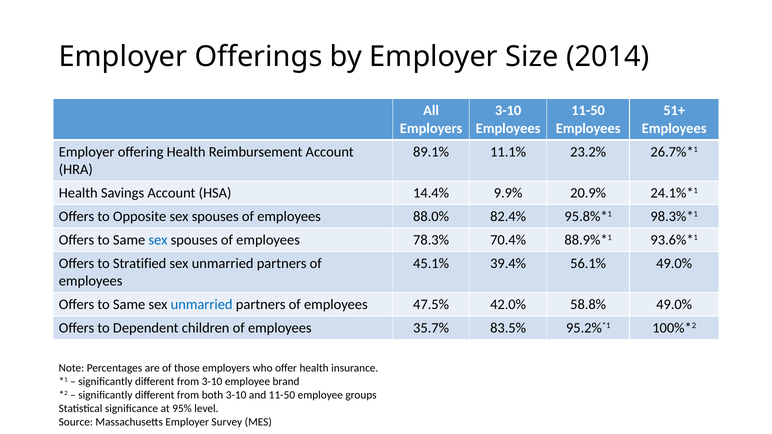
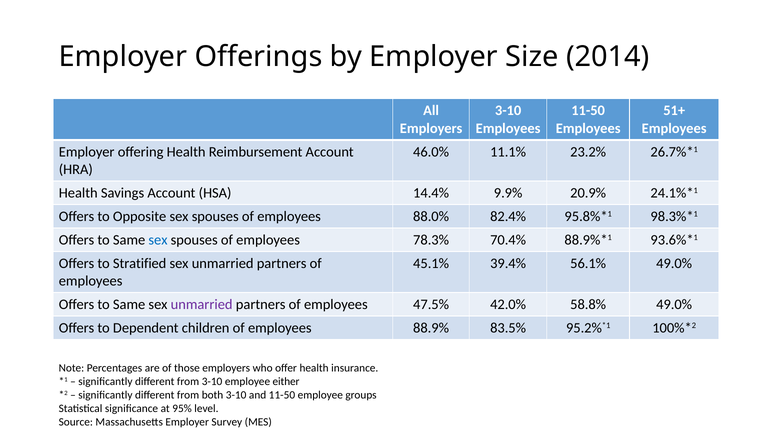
89.1%: 89.1% -> 46.0% (431, 152)
unmarried colour: blue -> purple (202, 305)
35.7%: 35.7% -> 88.9% (431, 328)
brand: brand -> either (286, 382)
